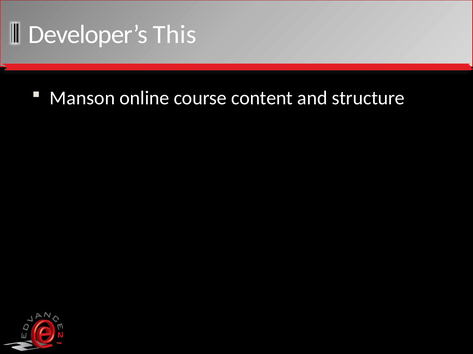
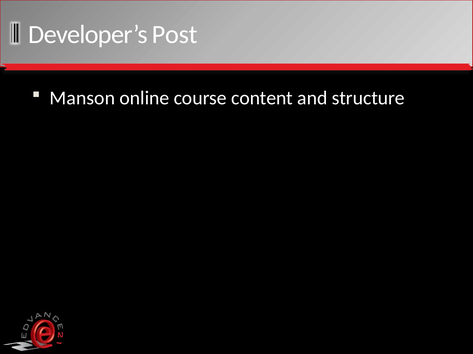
This: This -> Post (175, 35)
